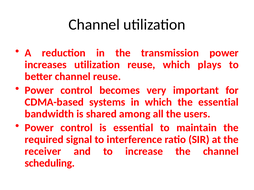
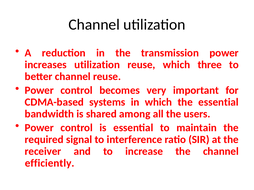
plays: plays -> three (210, 65)
scheduling: scheduling -> efficiently (50, 163)
